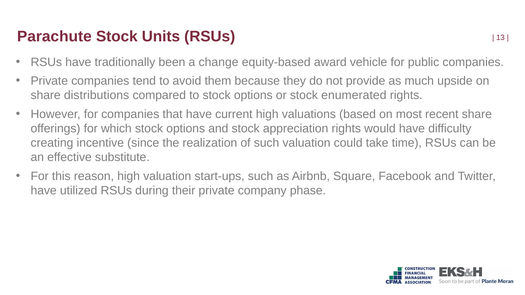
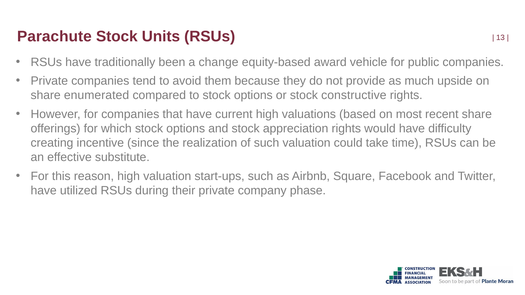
distributions: distributions -> enumerated (97, 95)
enumerated: enumerated -> constructive (354, 95)
